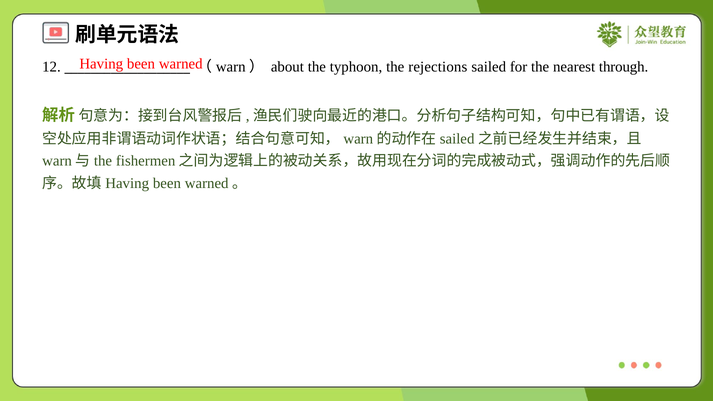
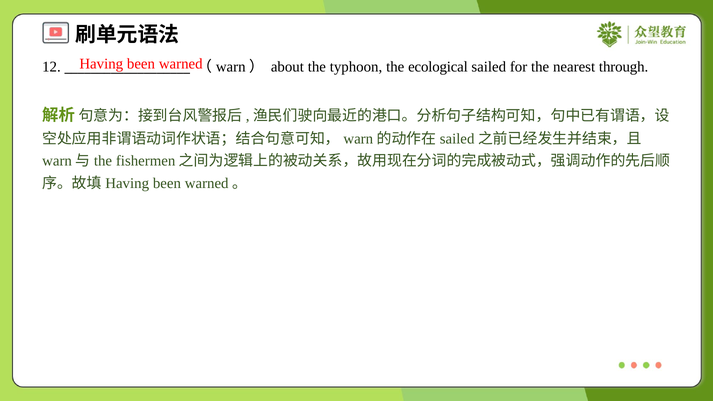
rejections: rejections -> ecological (438, 67)
